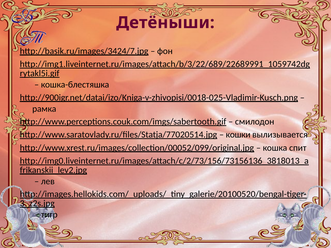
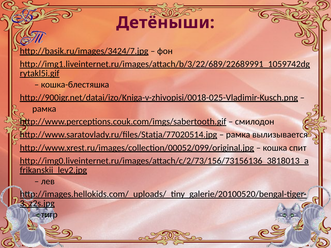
кошки: кошки -> рамка (238, 135)
